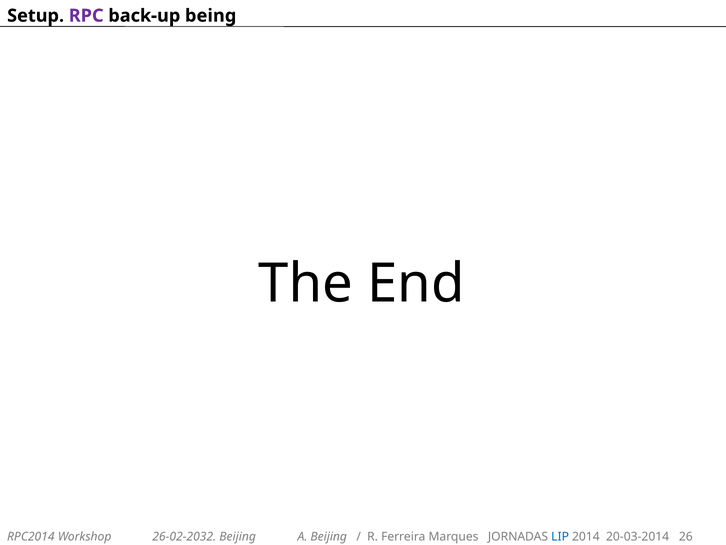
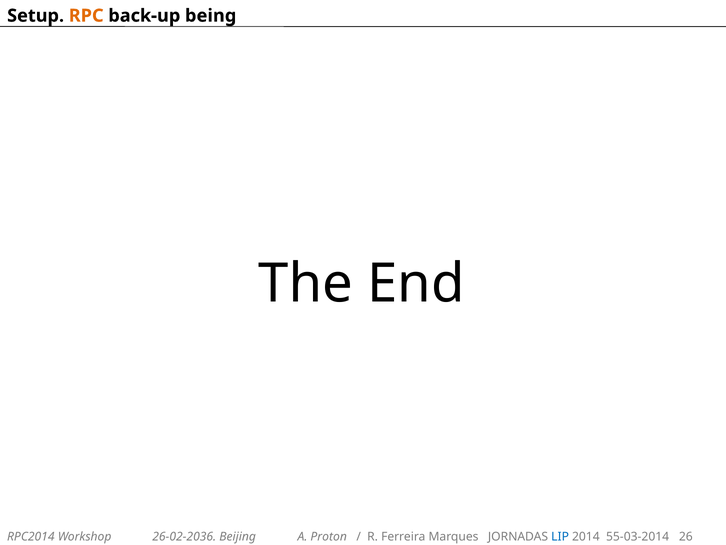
RPC colour: purple -> orange (86, 16)
26-02-2032: 26-02-2032 -> 26-02-2036 (184, 536)
A Beijing: Beijing -> Proton (329, 536)
20-03-2014: 20-03-2014 -> 55-03-2014 (638, 536)
